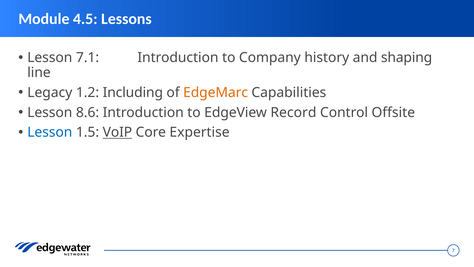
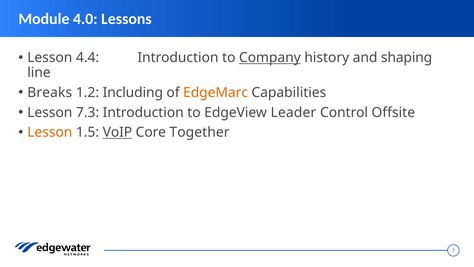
4.5: 4.5 -> 4.0 (85, 19)
7.1: 7.1 -> 4.4 (88, 58)
Company underline: none -> present (270, 58)
Legacy: Legacy -> Breaks (50, 92)
8.6: 8.6 -> 7.3 (88, 112)
Record: Record -> Leader (293, 112)
Lesson colour: blue -> orange (50, 132)
Expertise: Expertise -> Together (200, 132)
